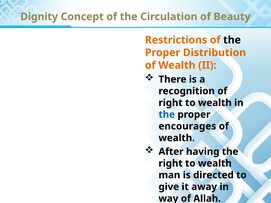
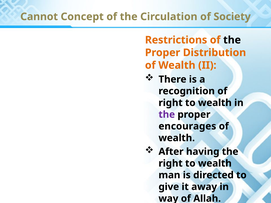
Dignity: Dignity -> Cannot (39, 17)
Beauty: Beauty -> Society (232, 17)
the colour: blue -> purple (167, 115)
